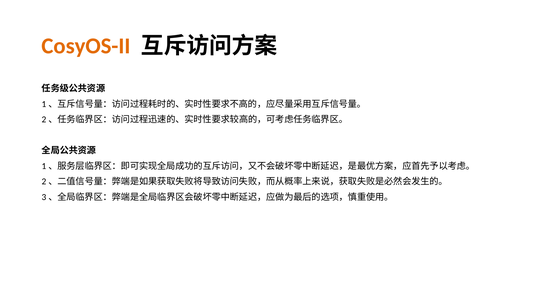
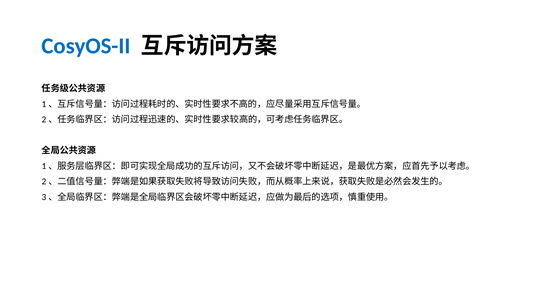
CosyOS-II colour: orange -> blue (86, 46)
